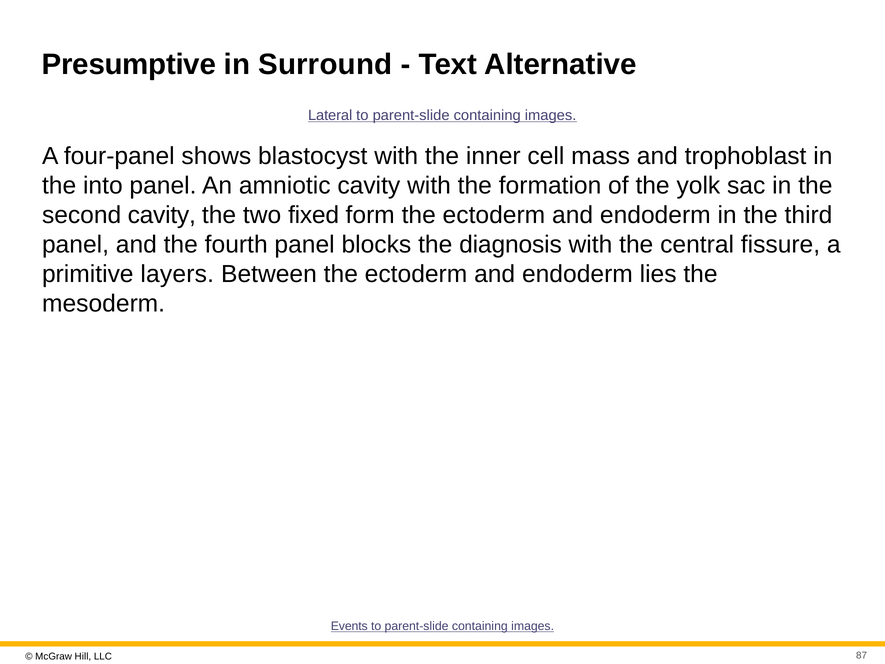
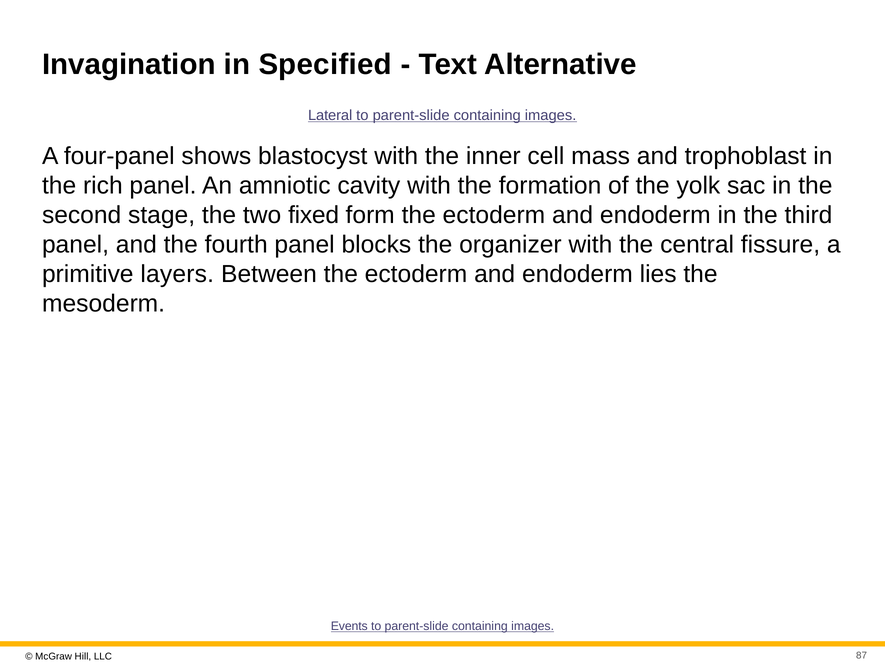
Presumptive: Presumptive -> Invagination (129, 64)
Surround: Surround -> Specified (325, 64)
into: into -> rich (103, 186)
second cavity: cavity -> stage (162, 215)
diagnosis: diagnosis -> organizer (510, 245)
